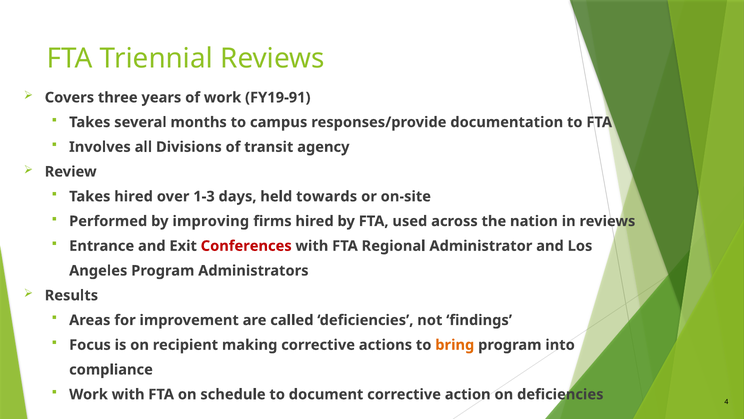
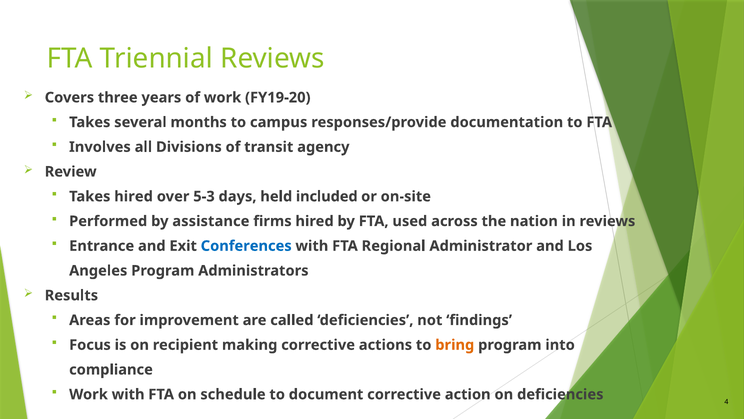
FY19-91: FY19-91 -> FY19-20 (278, 97)
1-3: 1-3 -> 5-3 (204, 196)
towards: towards -> included (327, 196)
improving: improving -> assistance (211, 221)
Conferences colour: red -> blue (246, 246)
